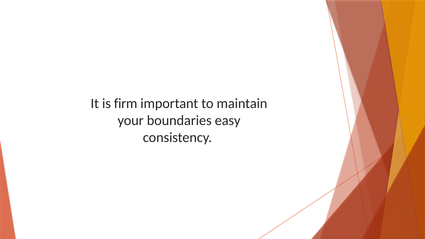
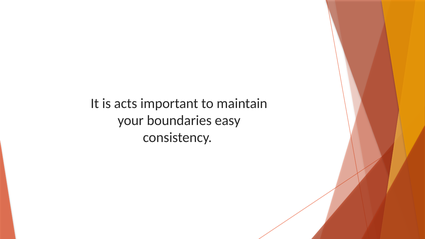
firm: firm -> acts (126, 104)
